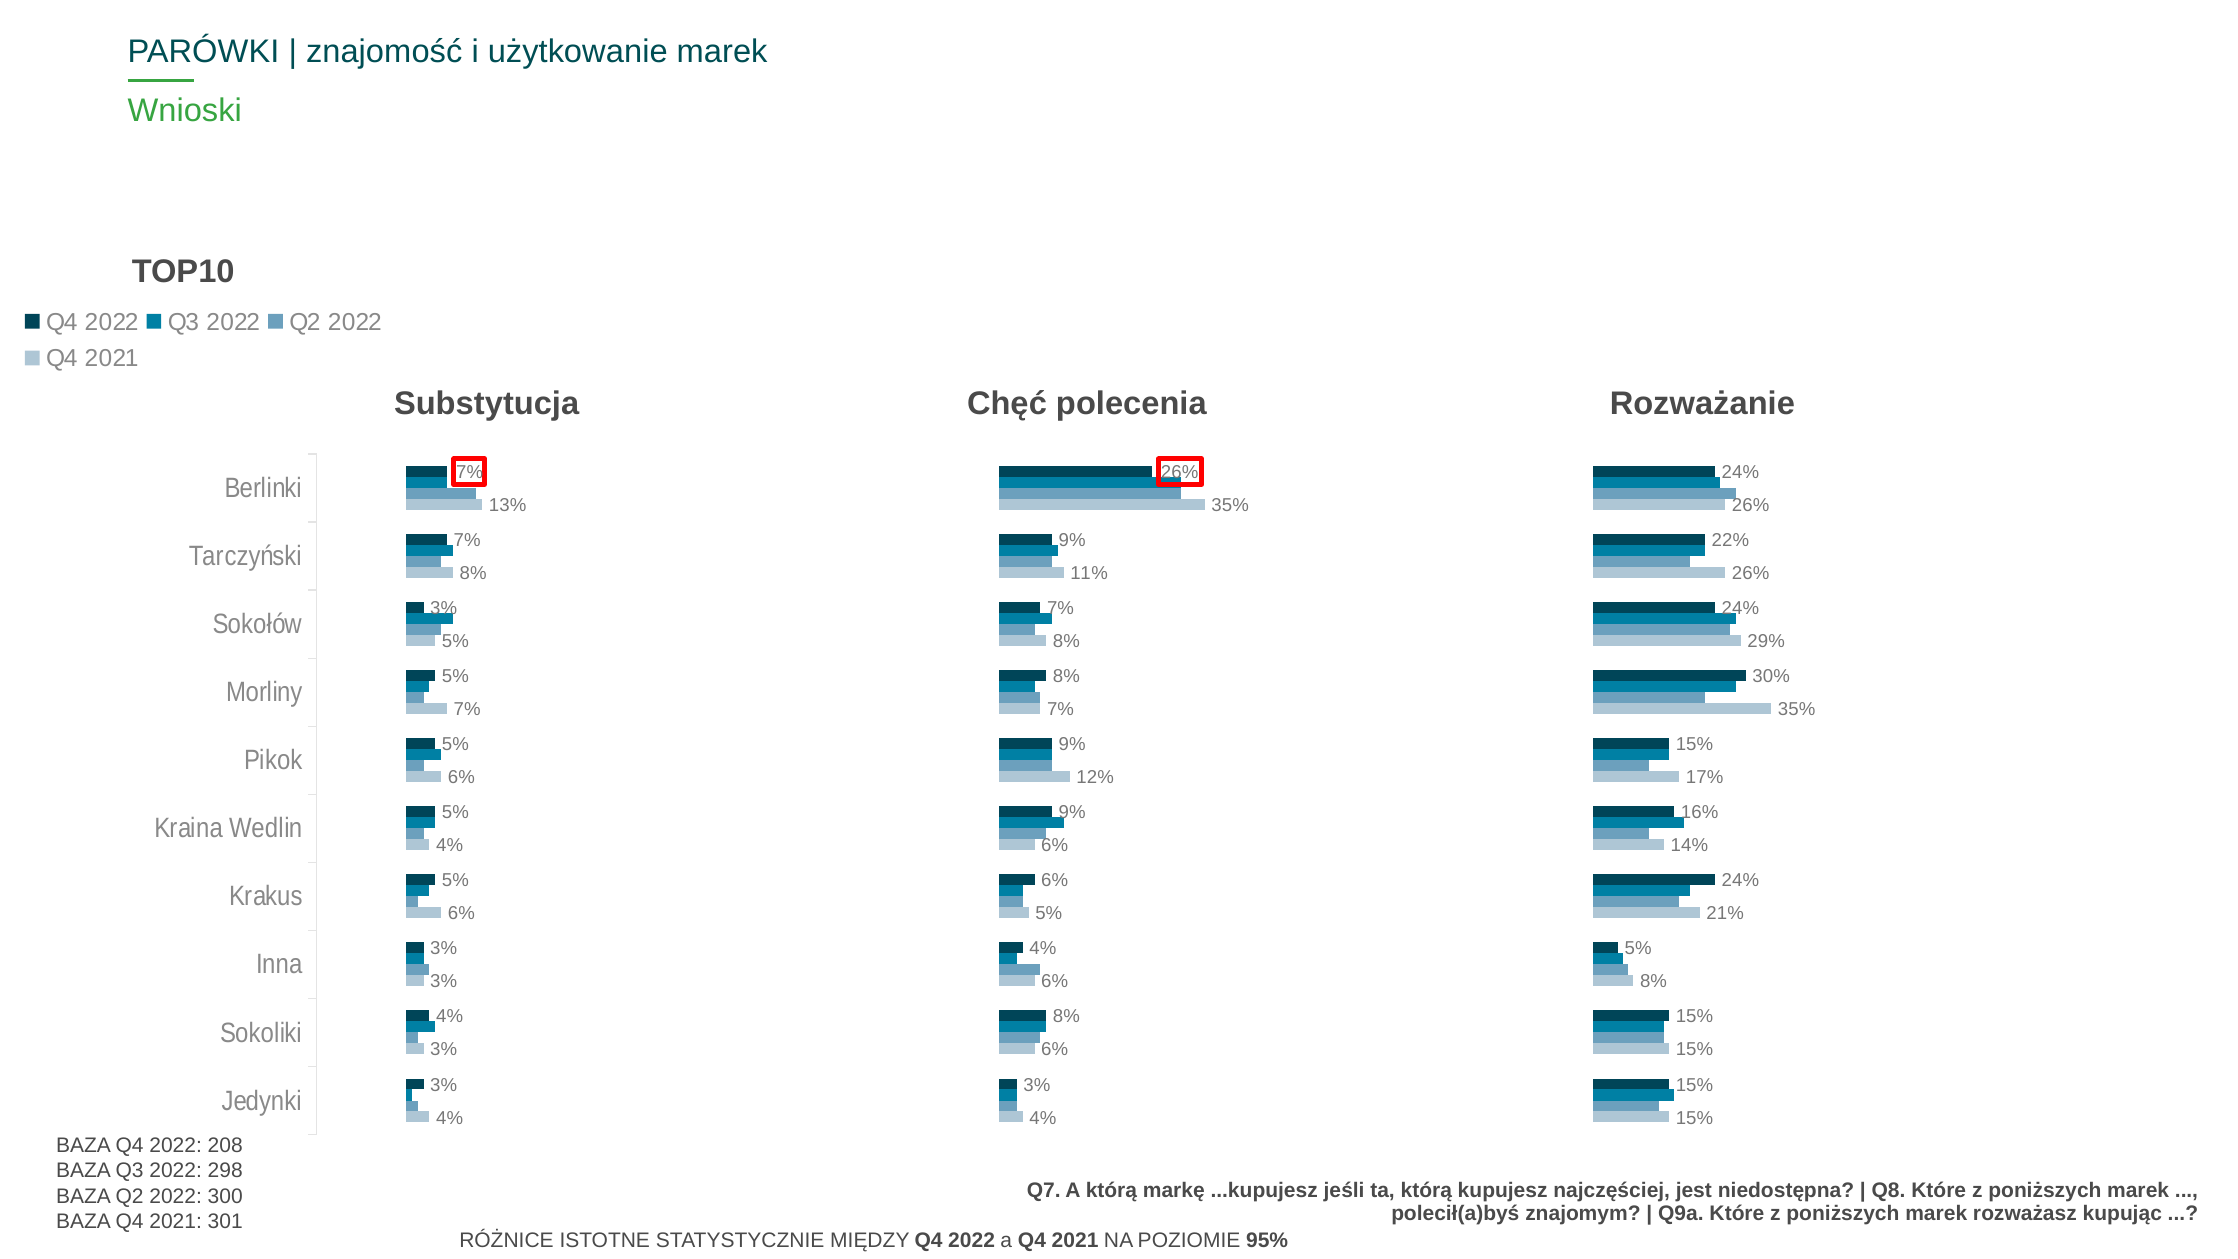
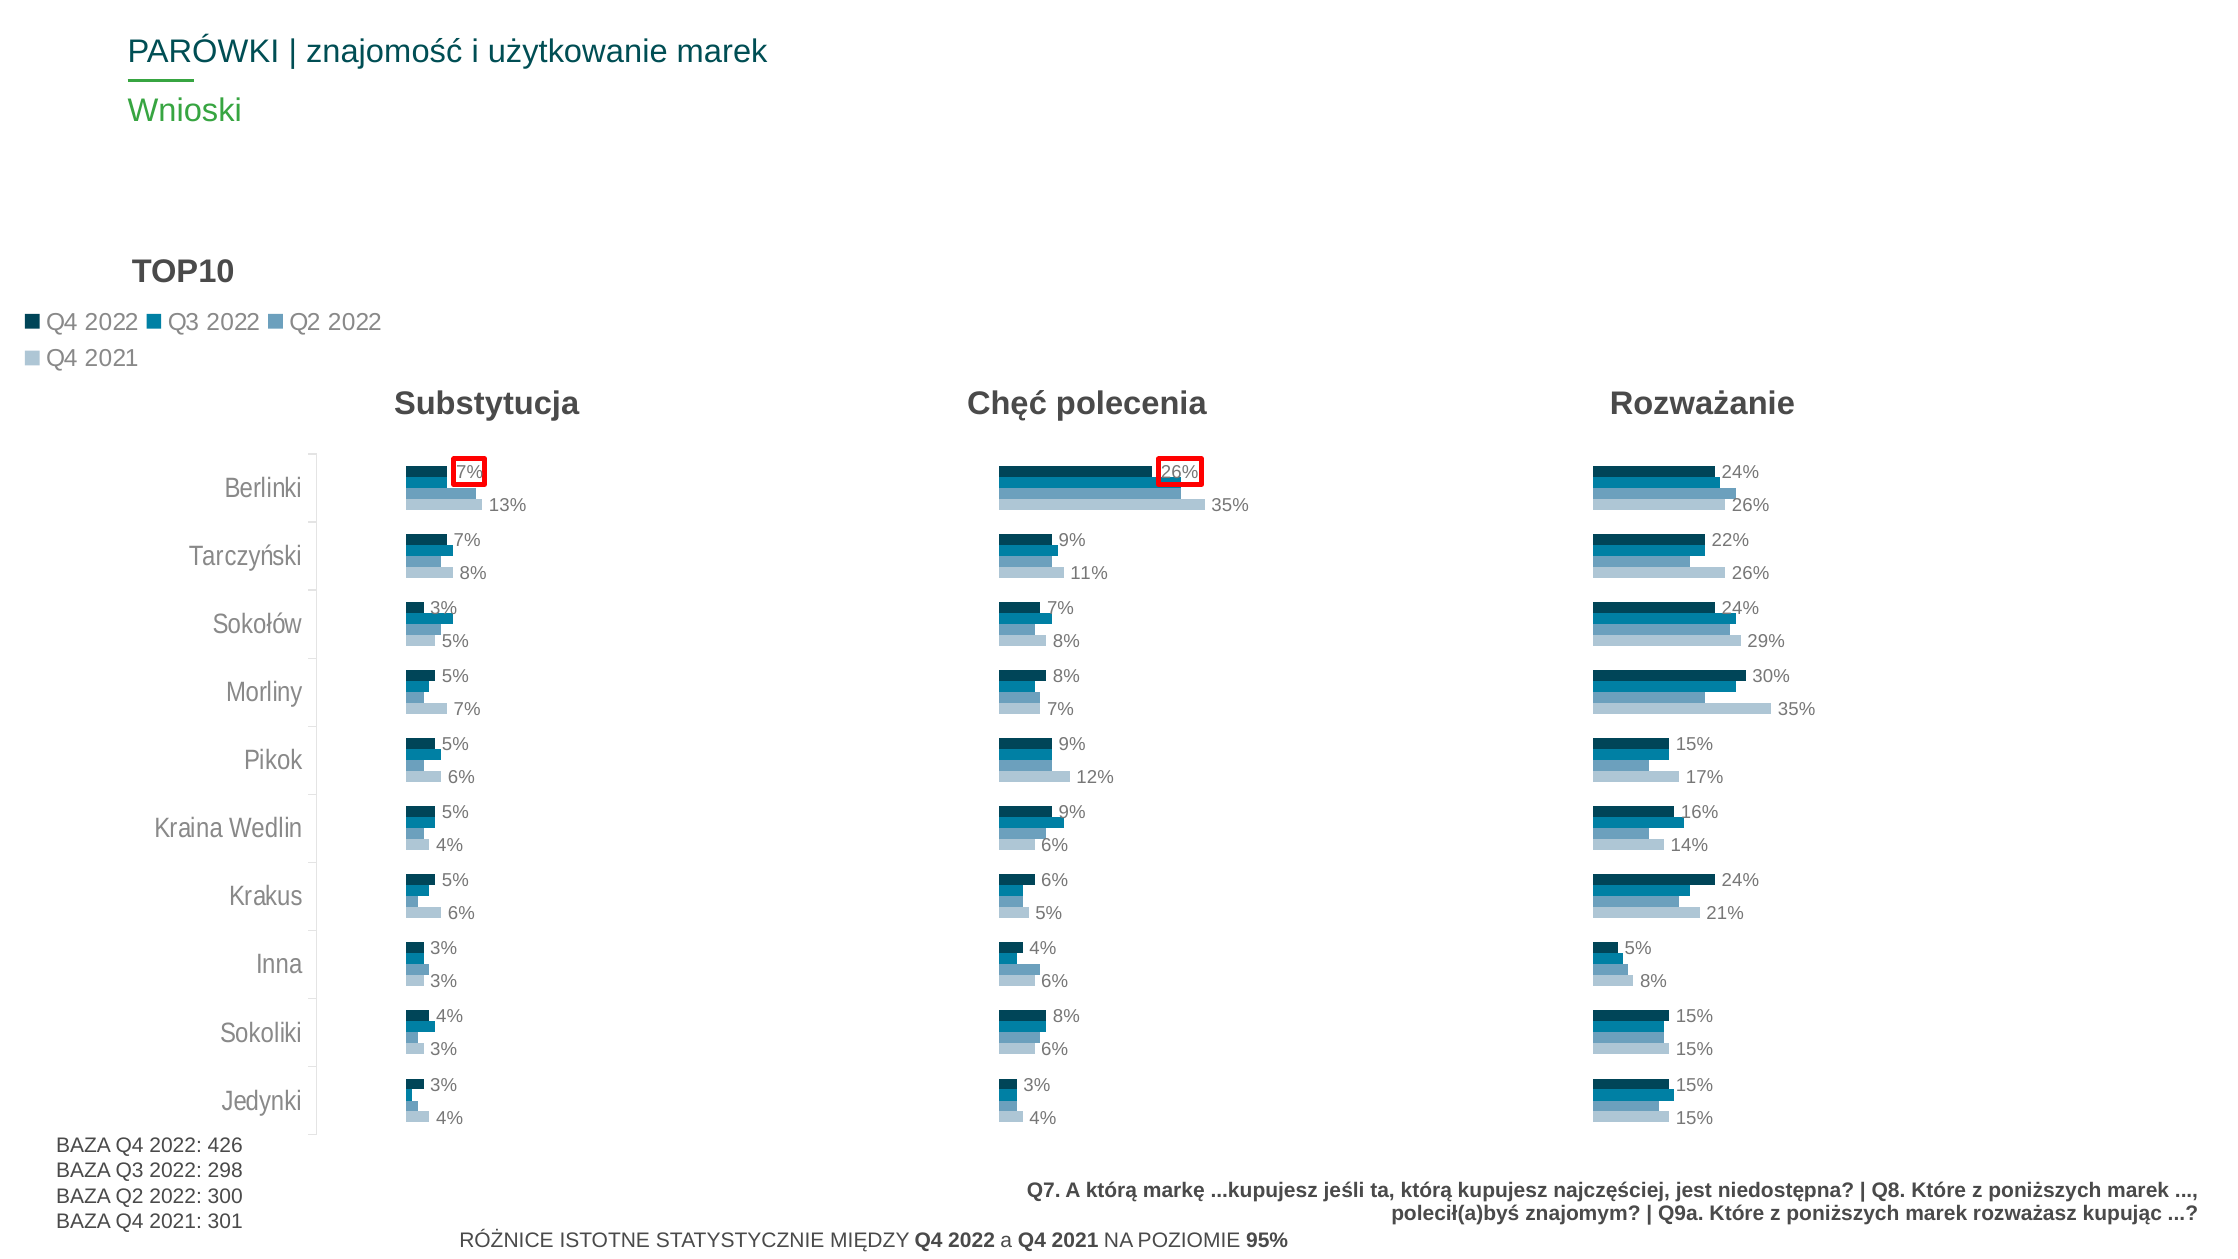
208: 208 -> 426 (225, 1146)
